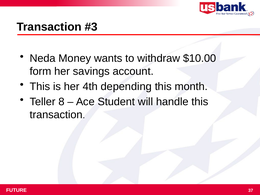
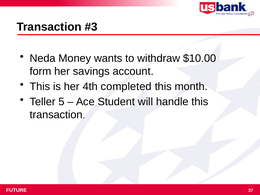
depending: depending -> completed (126, 87)
8: 8 -> 5 (62, 102)
